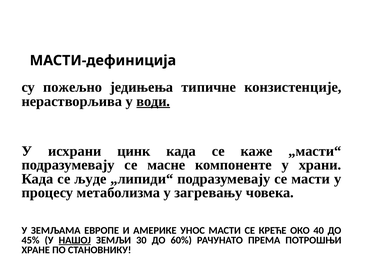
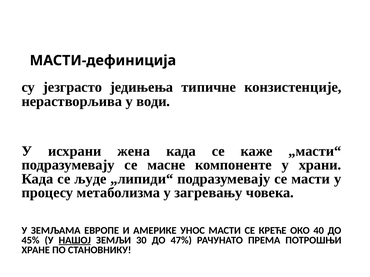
пожељно: пожељно -> језграсто (73, 87)
води underline: present -> none (153, 102)
цинк: цинк -> жена (134, 152)
60%: 60% -> 47% (181, 241)
